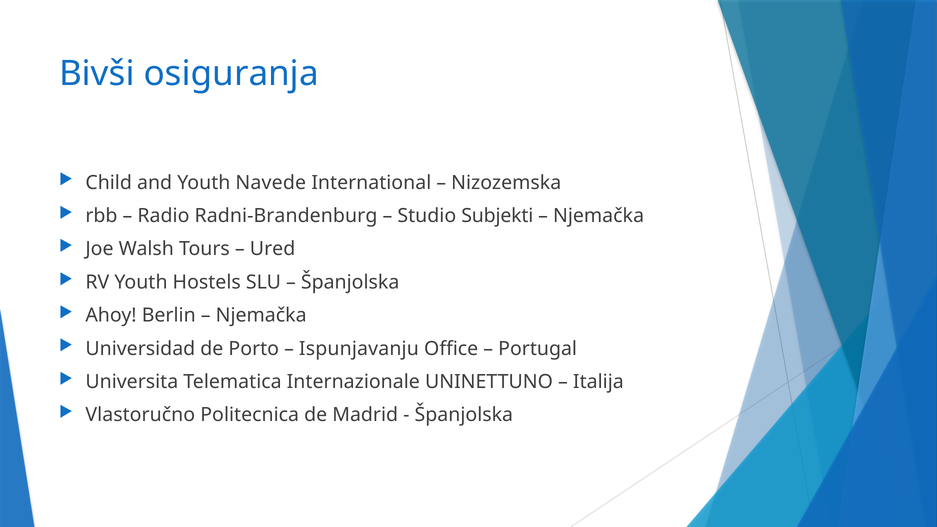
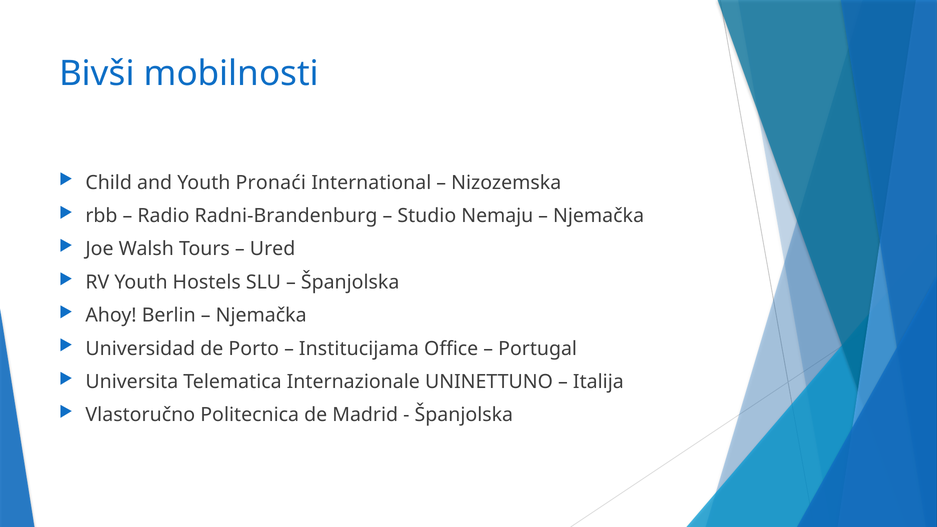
osiguranja: osiguranja -> mobilnosti (231, 74)
Navede: Navede -> Pronaći (271, 183)
Subjekti: Subjekti -> Nemaju (497, 216)
Ispunjavanju: Ispunjavanju -> Institucijama (359, 349)
